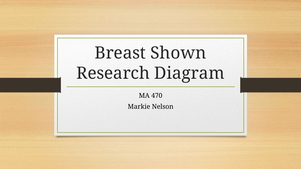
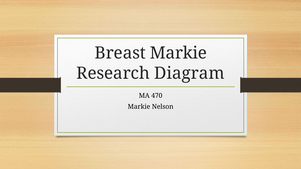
Breast Shown: Shown -> Markie (178, 53)
